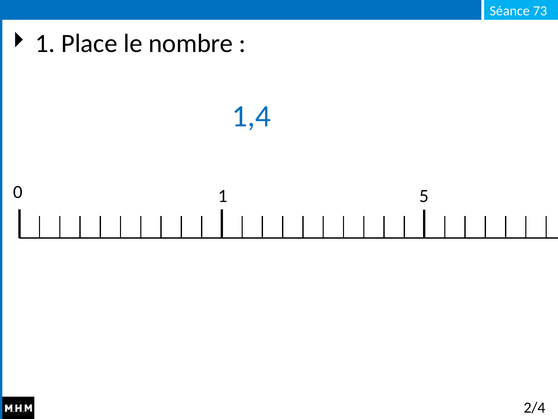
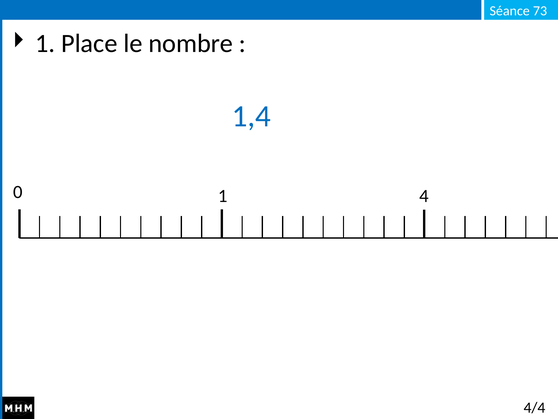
5: 5 -> 4 (424, 196)
2/4: 2/4 -> 4/4 (534, 407)
